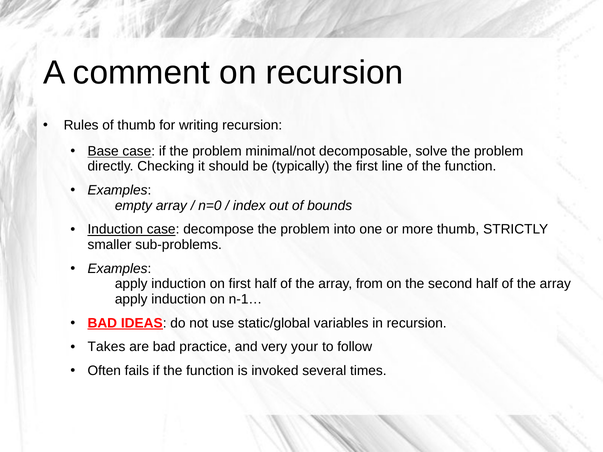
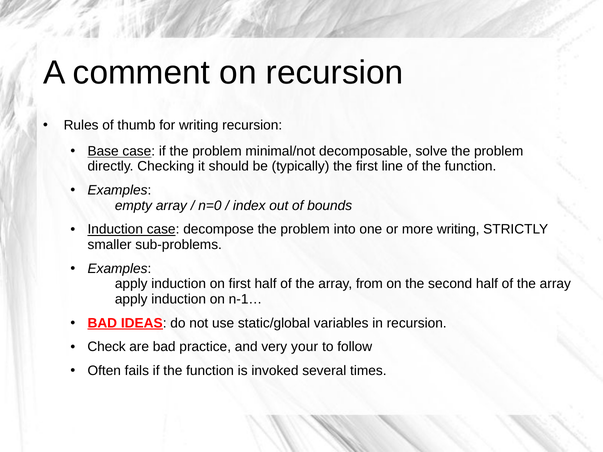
more thumb: thumb -> writing (458, 230)
Takes: Takes -> Check (107, 347)
